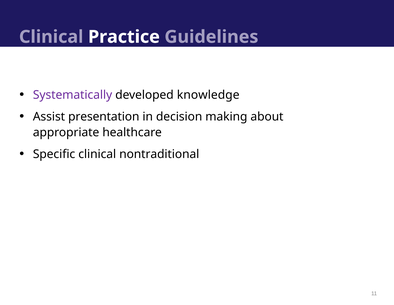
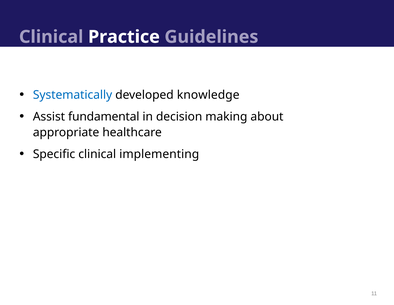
Systematically colour: purple -> blue (73, 95)
presentation: presentation -> fundamental (104, 116)
nontraditional: nontraditional -> implementing (159, 154)
